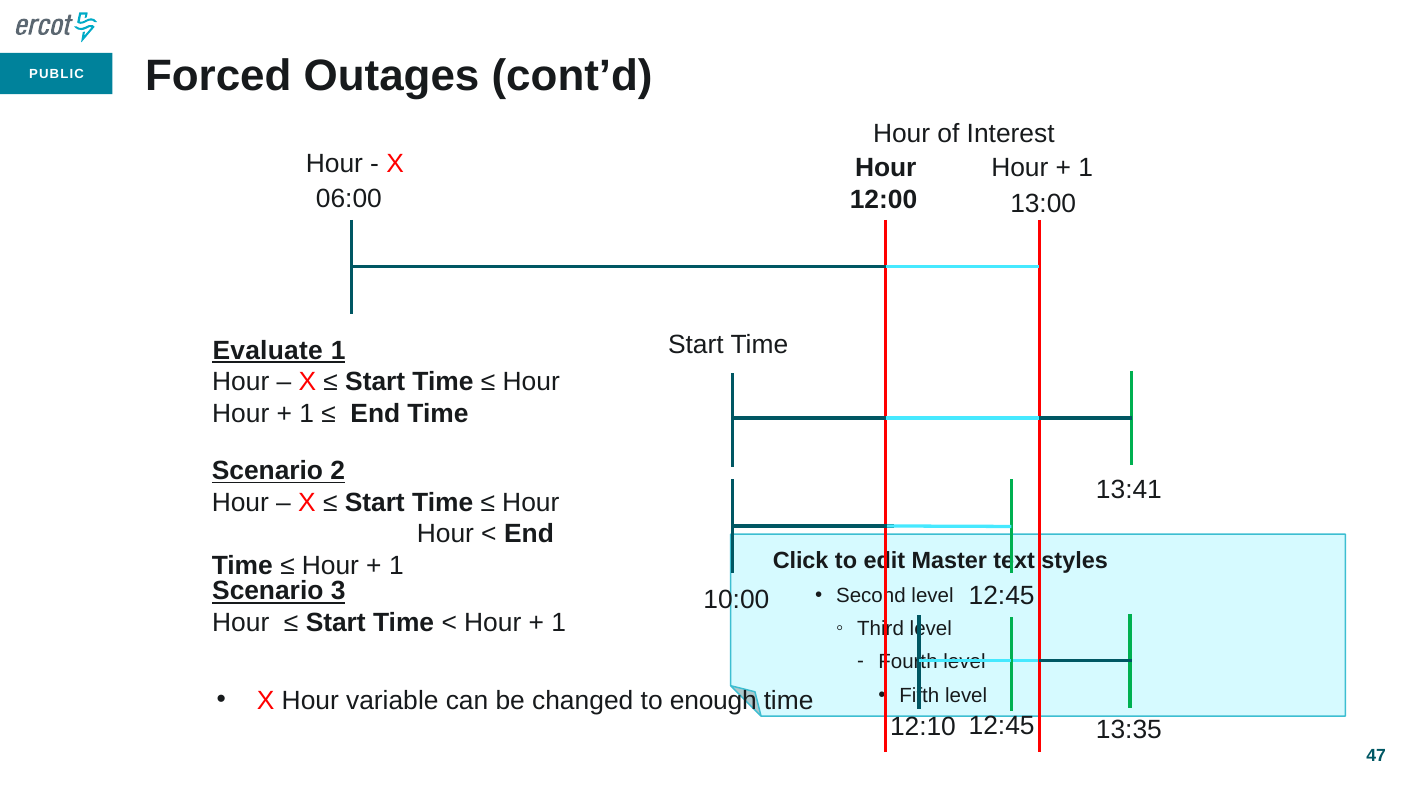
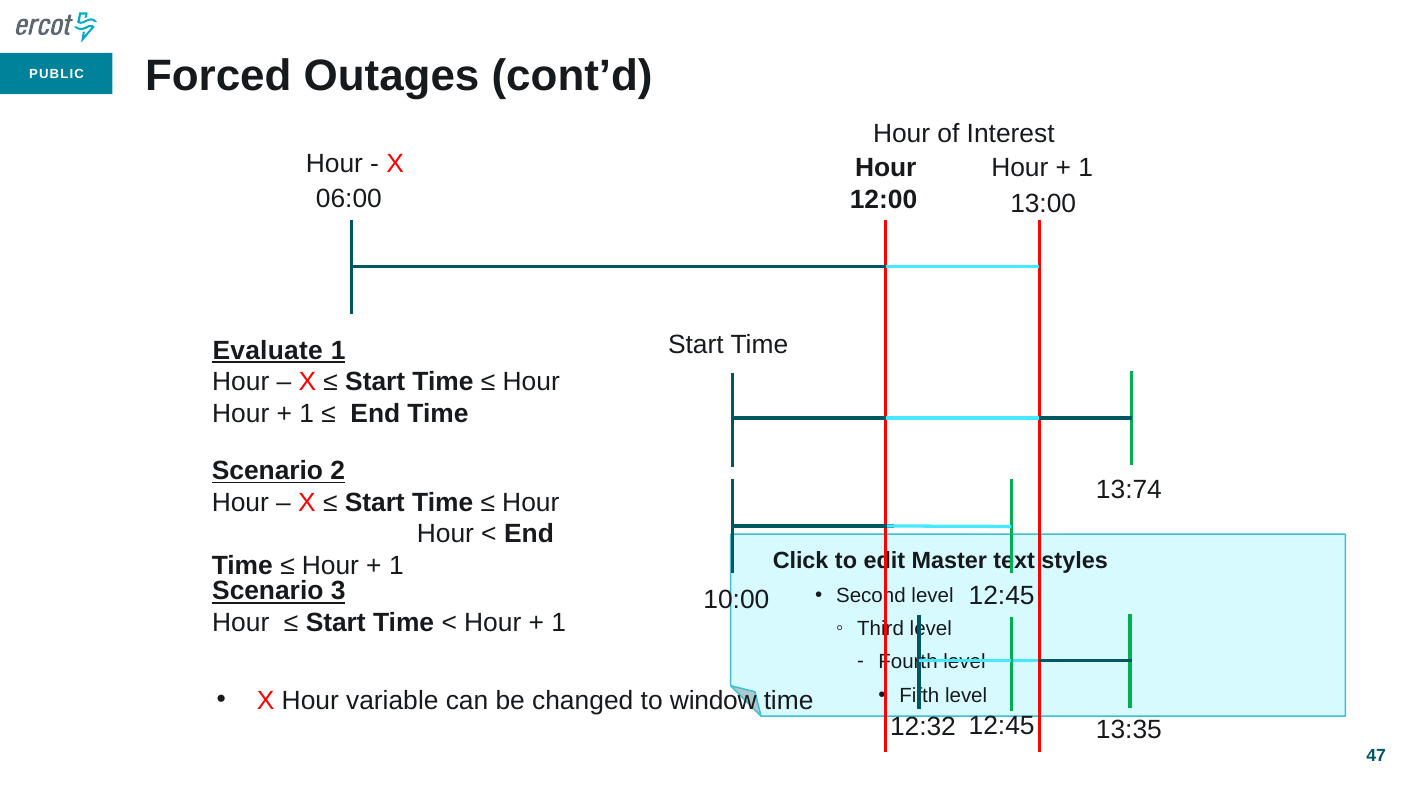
13:41: 13:41 -> 13:74 (1129, 490)
enough: enough -> window (713, 701)
12:10: 12:10 -> 12:32 (923, 727)
